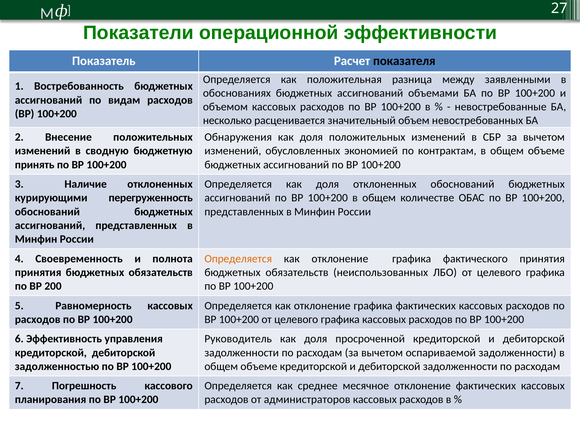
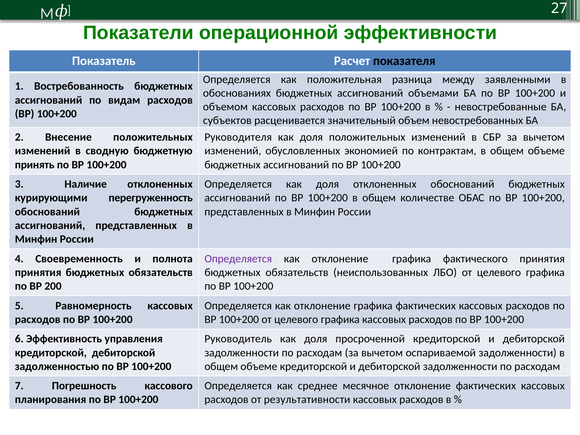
несколько: несколько -> субъектов (227, 121)
Обнаружения: Обнаружения -> Руководителя (238, 137)
Определяется colour: orange -> purple (238, 259)
администраторов: администраторов -> результативности (307, 400)
